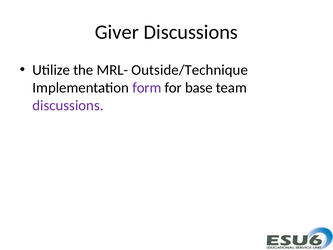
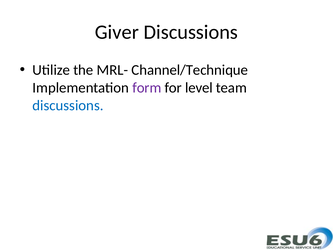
Outside/Technique: Outside/Technique -> Channel/Technique (190, 70)
base: base -> level (199, 88)
discussions colour: purple -> blue (68, 105)
